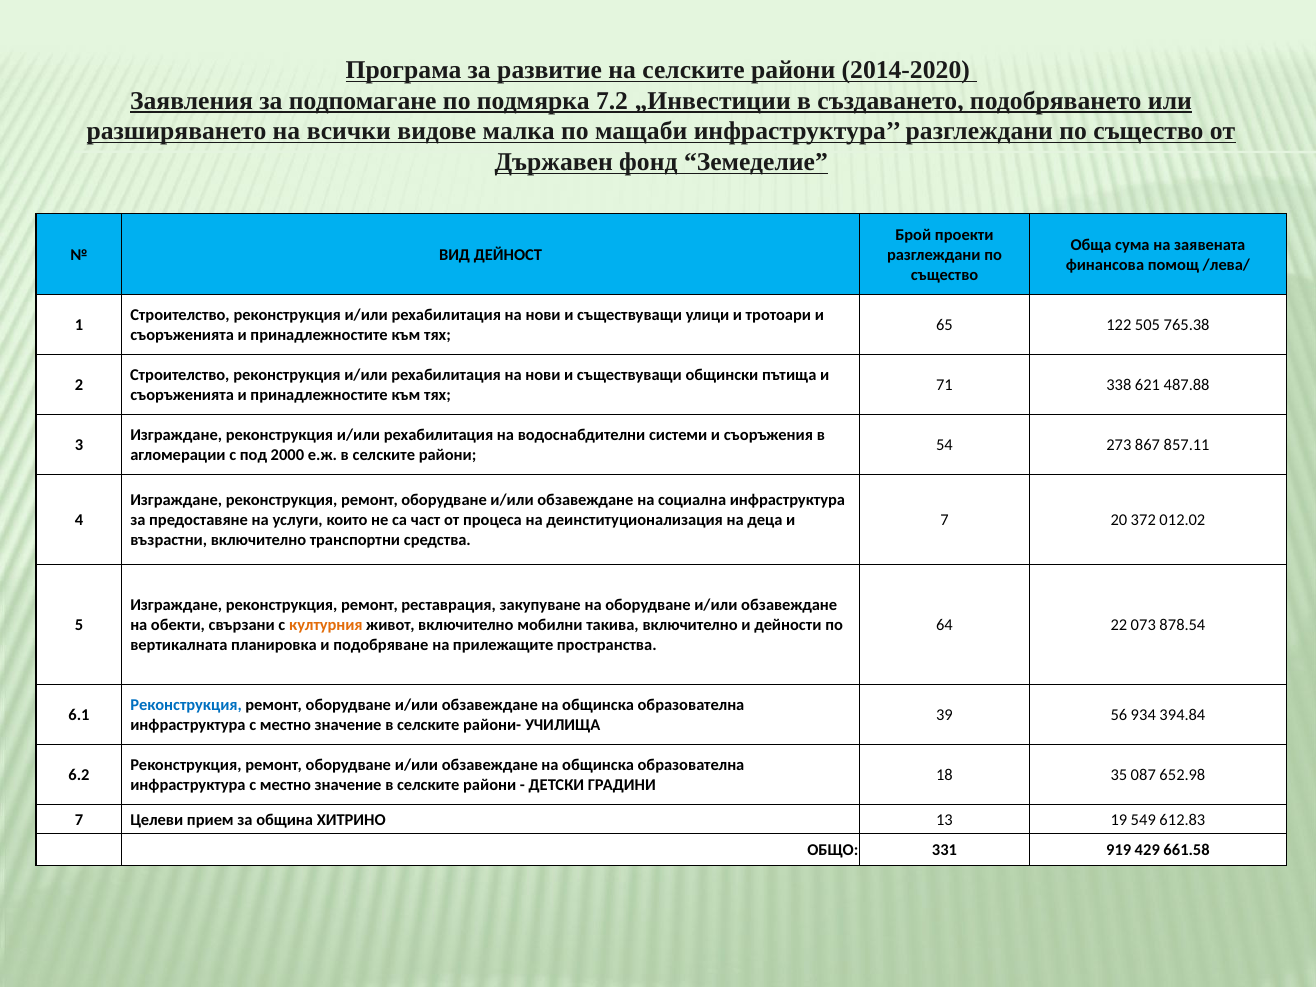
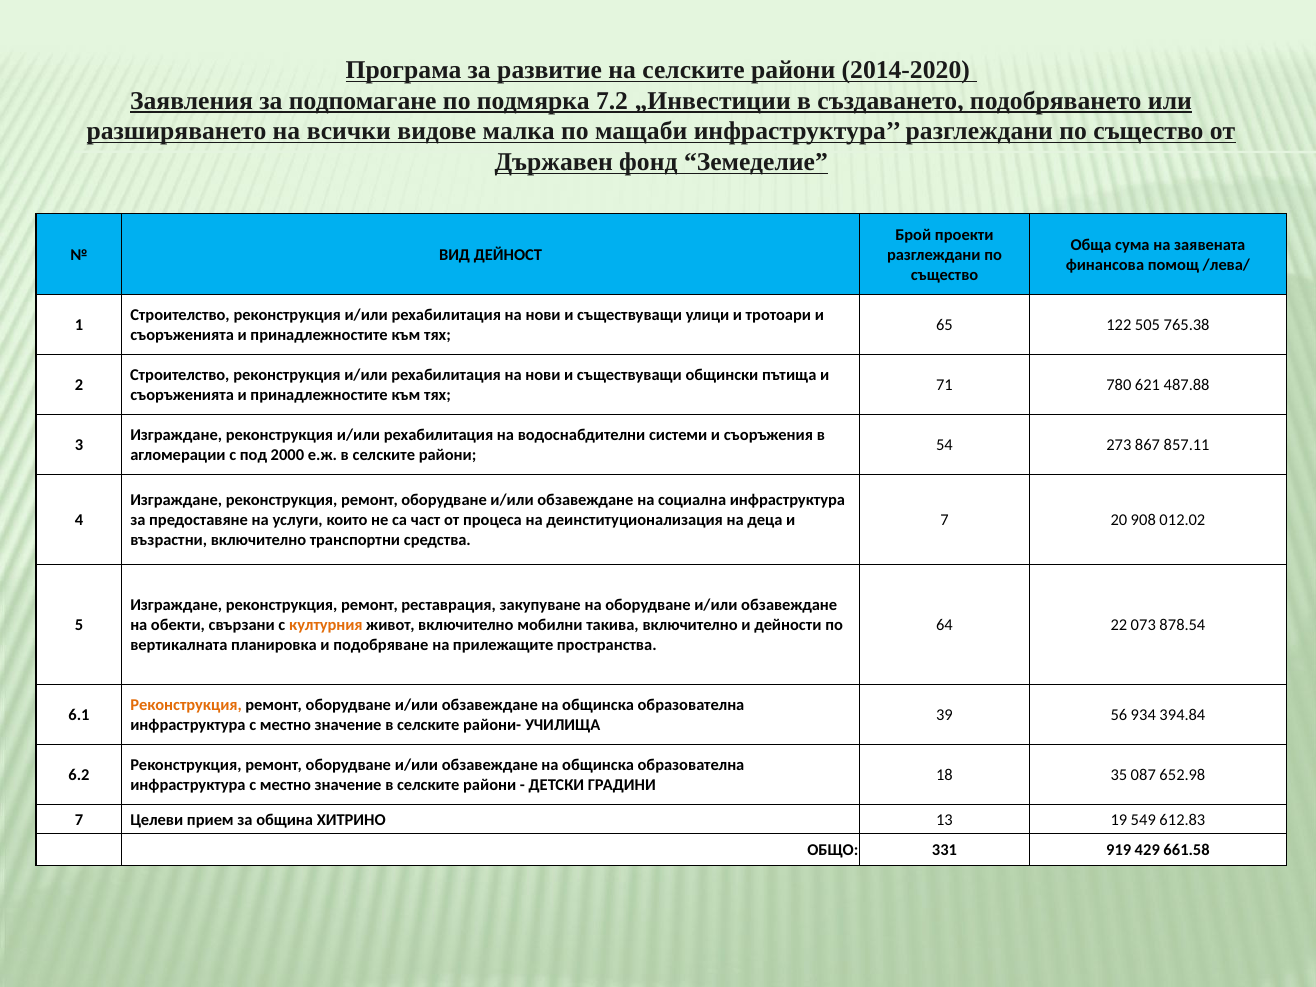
338: 338 -> 780 (1119, 385)
372: 372 -> 908 (1143, 520)
Реконструкция colour: blue -> orange (186, 705)
